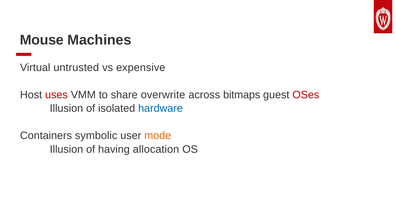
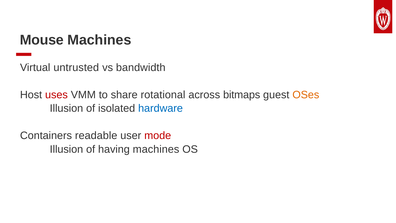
expensive: expensive -> bandwidth (141, 68)
overwrite: overwrite -> rotational (163, 95)
OSes colour: red -> orange (306, 95)
symbolic: symbolic -> readable (96, 135)
mode colour: orange -> red (158, 135)
having allocation: allocation -> machines (156, 149)
